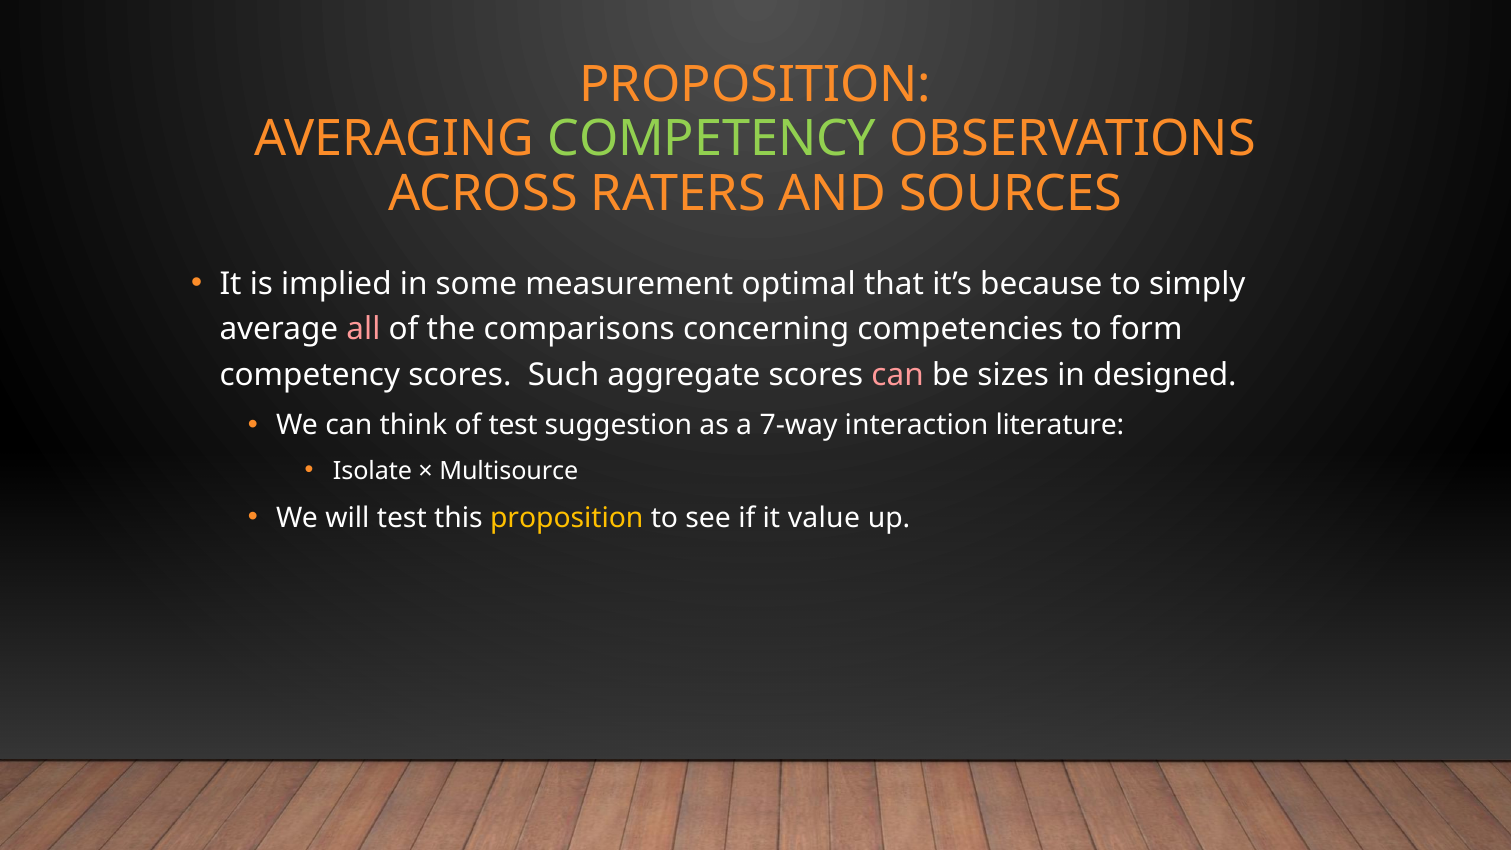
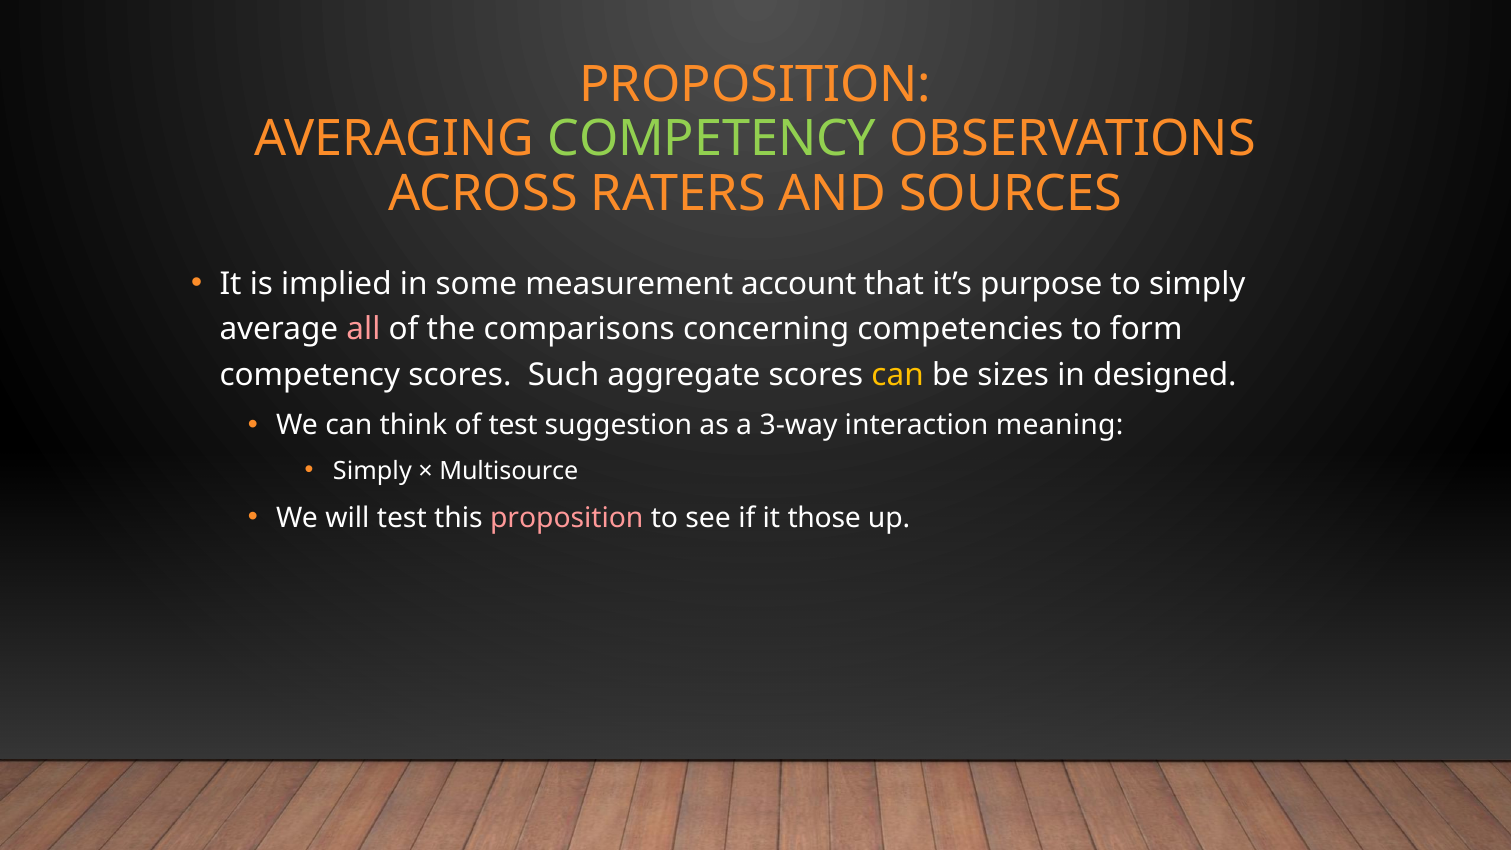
optimal: optimal -> account (799, 284)
because: because -> purpose (1041, 284)
can colour: pink -> yellow (898, 375)
7-way: 7-way -> 3-way (799, 425)
literature: literature -> meaning (1060, 425)
Isolate: Isolate -> Simply (372, 471)
proposition colour: yellow -> pink (567, 518)
value: value -> those (824, 518)
